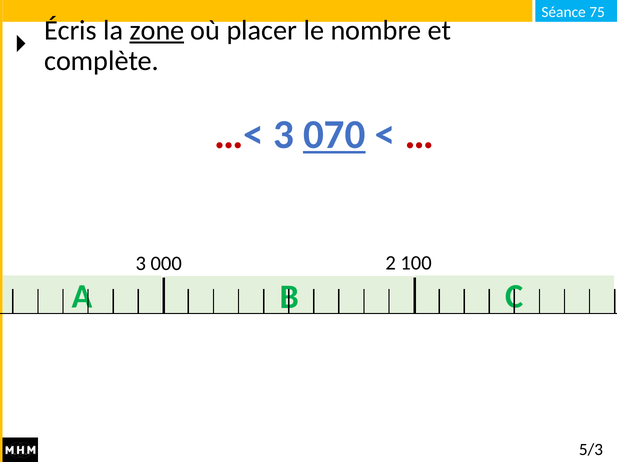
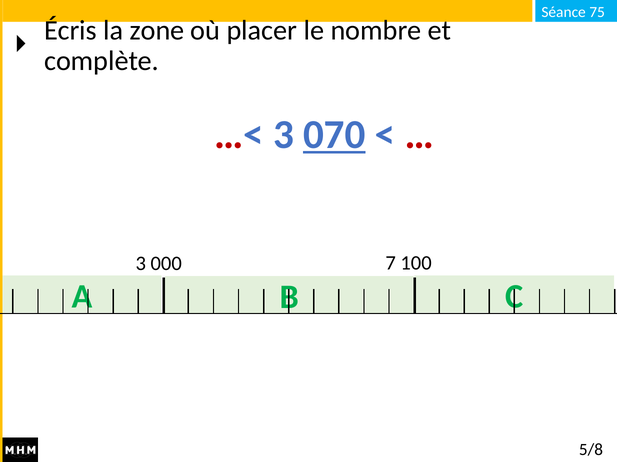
zone underline: present -> none (157, 30)
2: 2 -> 7 (391, 263)
5/3: 5/3 -> 5/8 (591, 450)
